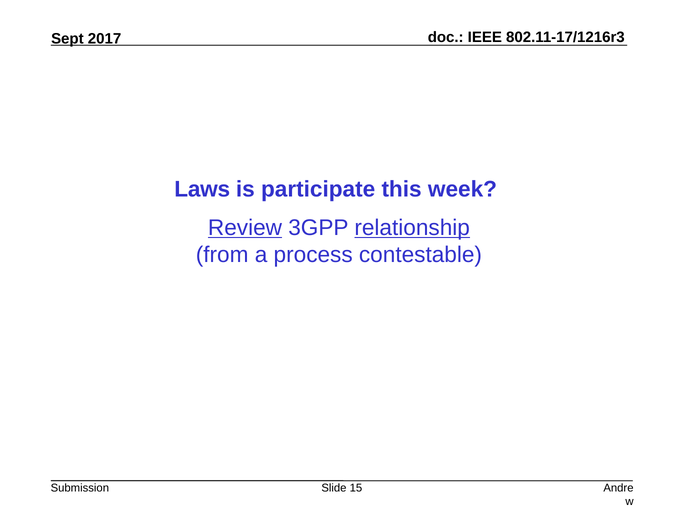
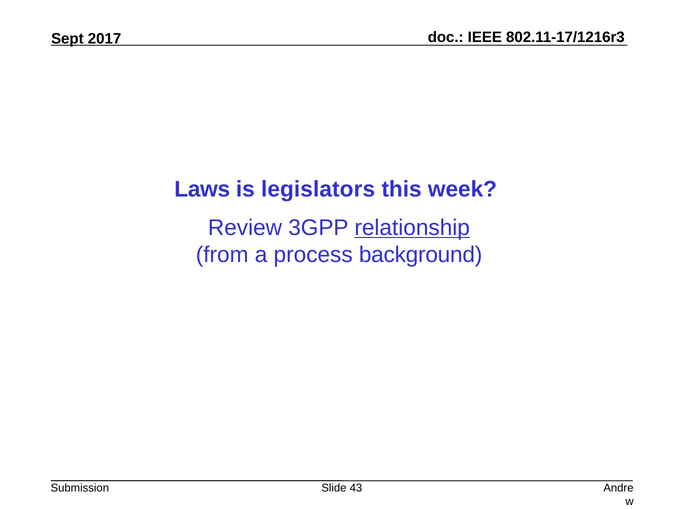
participate: participate -> legislators (318, 189)
Review underline: present -> none (245, 228)
contestable: contestable -> background (421, 255)
15: 15 -> 43 (356, 488)
